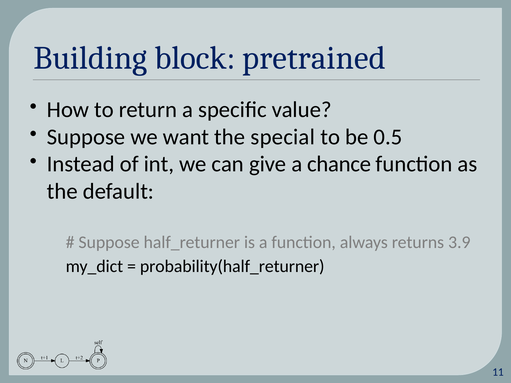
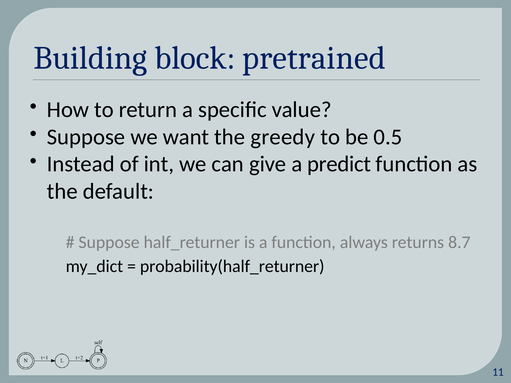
special: special -> greedy (283, 137)
chance: chance -> predict (339, 164)
3.9: 3.9 -> 8.7 (459, 242)
